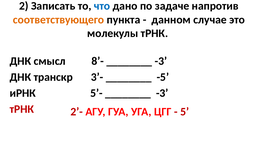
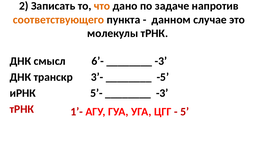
что colour: blue -> orange (102, 6)
8’-: 8’- -> 6’- (98, 61)
2’-: 2’- -> 1’- (77, 112)
